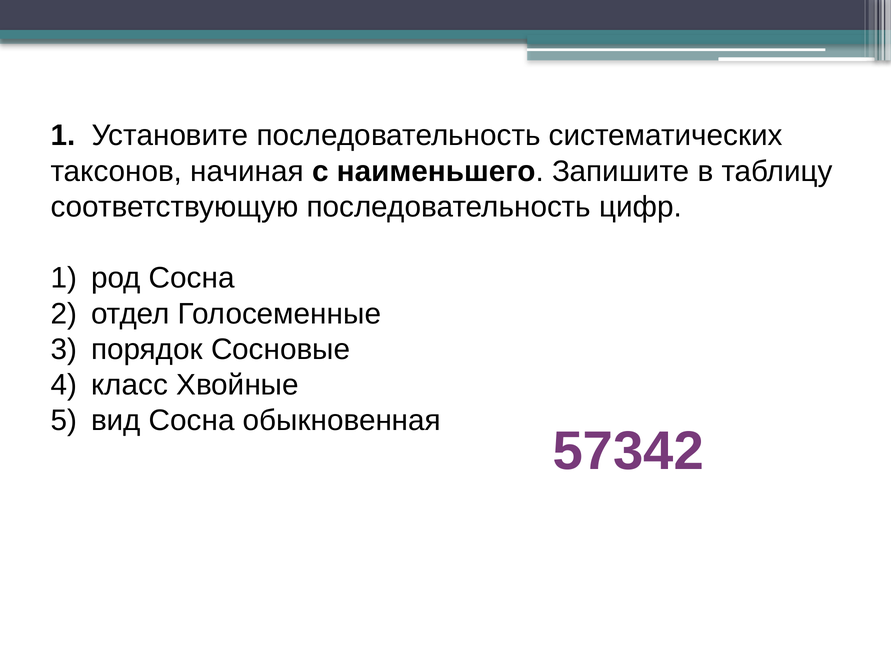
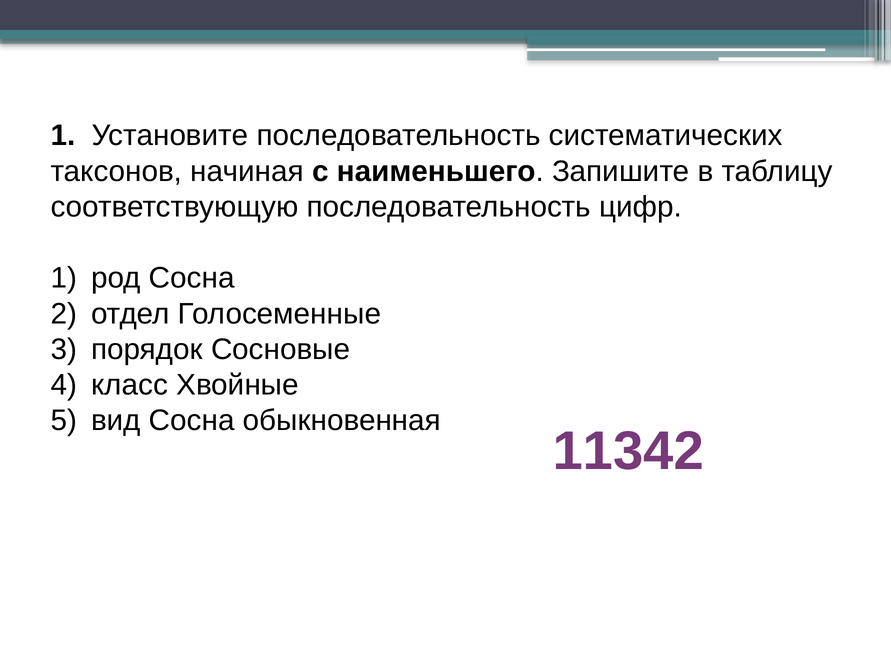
57342: 57342 -> 11342 (628, 452)
